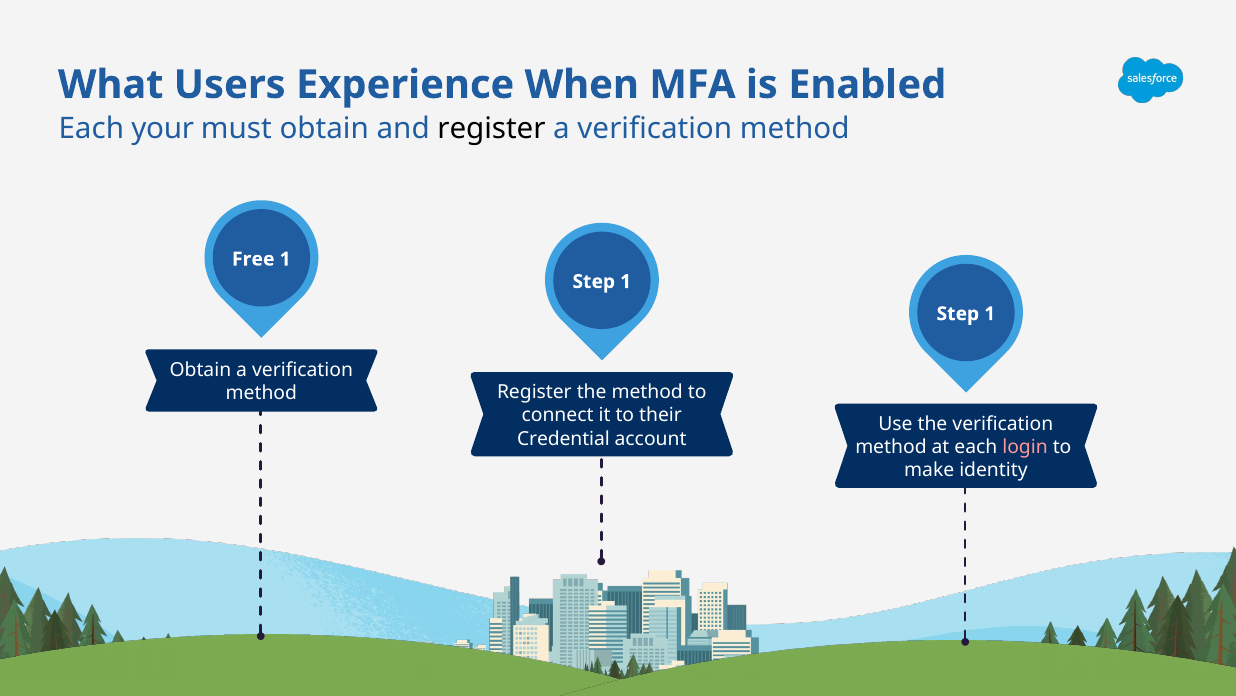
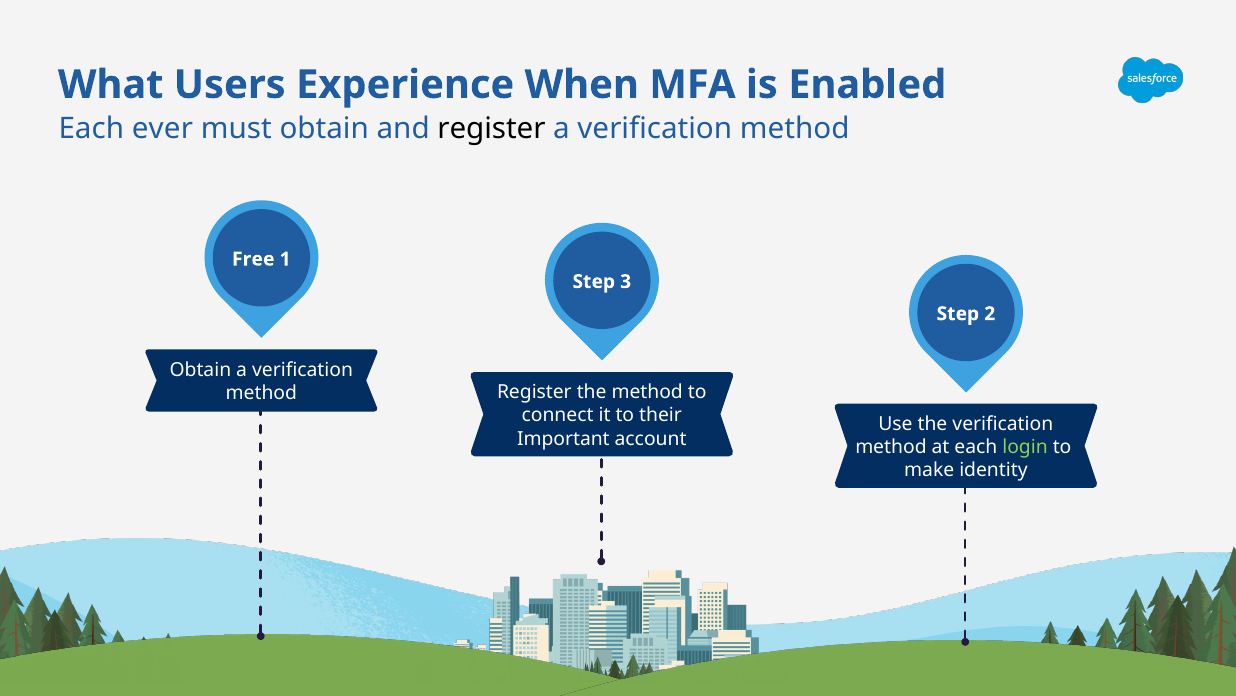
your: your -> ever (162, 129)
1: 1 -> 3 (626, 281)
1: 1 -> 2 (990, 314)
Credential: Credential -> Important (563, 438)
login colour: pink -> light green (1025, 447)
